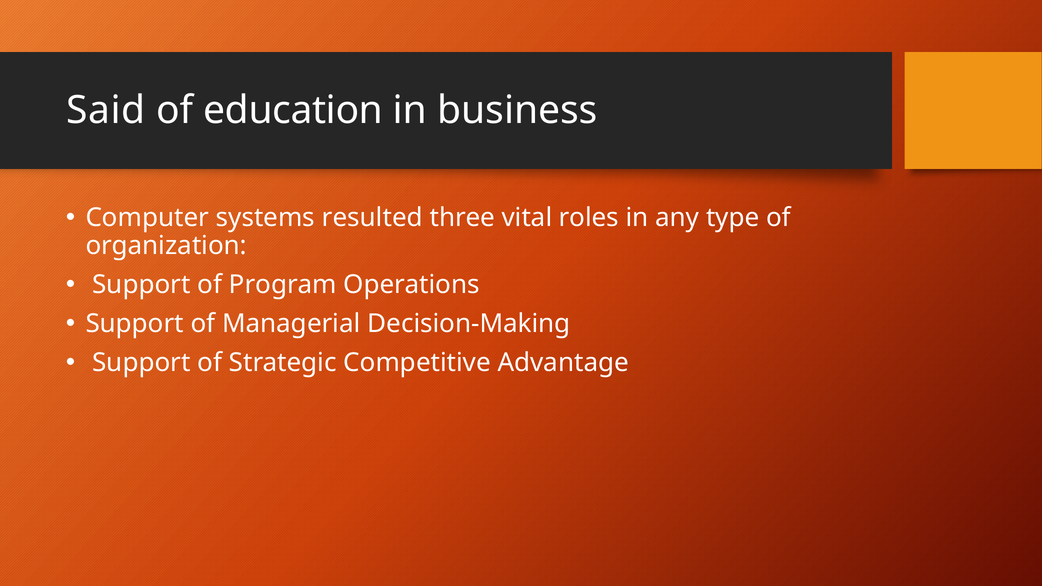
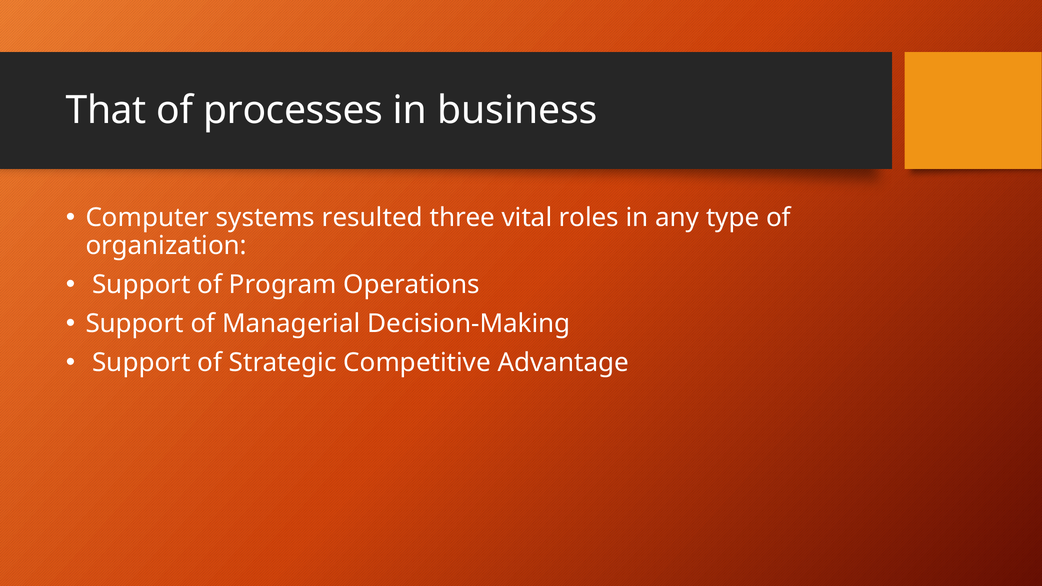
Said: Said -> That (106, 110)
education: education -> processes (293, 110)
